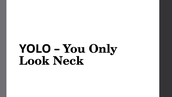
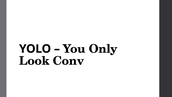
Neck: Neck -> Conv (68, 61)
